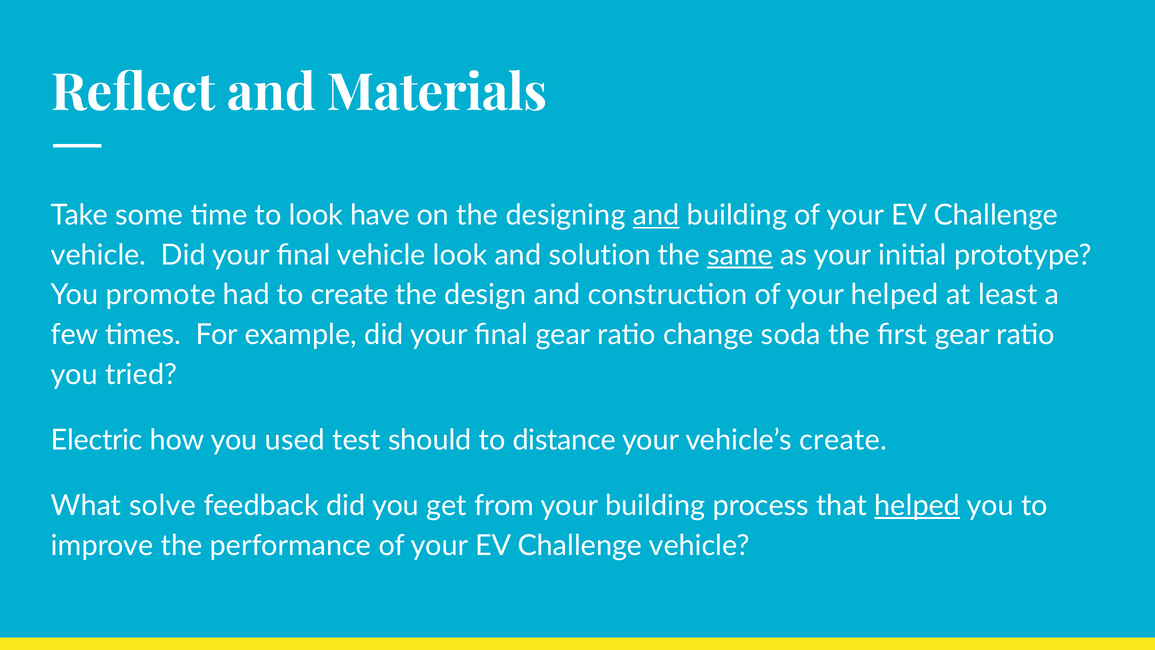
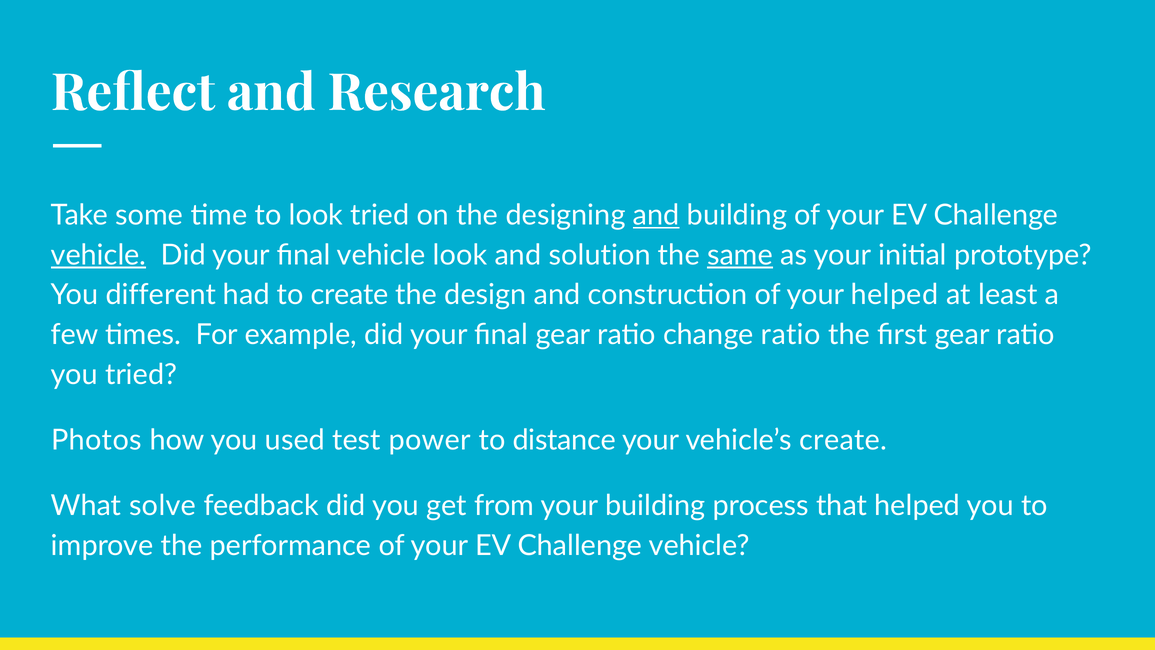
Materials: Materials -> Research (437, 93)
look have: have -> tried (380, 215)
vehicle underline: none -> present (99, 255)
promote: promote -> different (161, 295)
change soda: soda -> ratio (791, 335)
Electric: Electric -> Photos (96, 440)
should: should -> power (430, 440)
helped underline: present -> none (917, 505)
